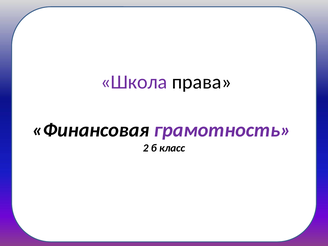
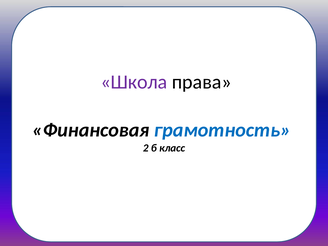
грамотность colour: purple -> blue (222, 130)
